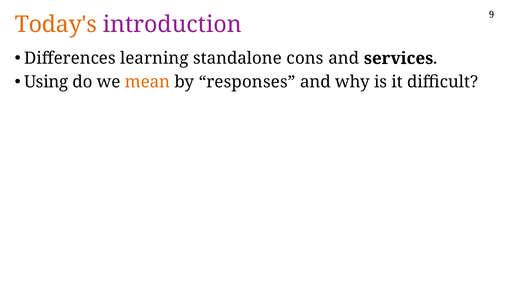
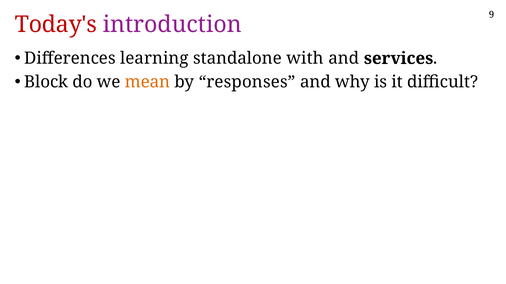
Today's colour: orange -> red (56, 25)
cons: cons -> with (305, 59)
Using: Using -> Block (46, 82)
